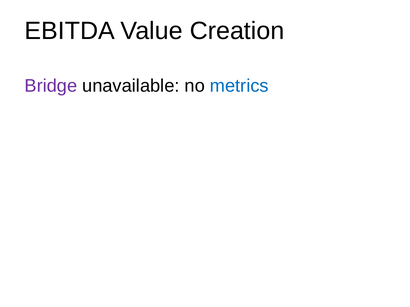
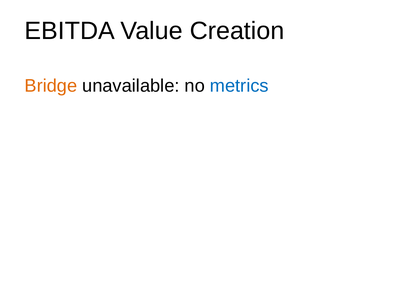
Bridge colour: purple -> orange (51, 86)
